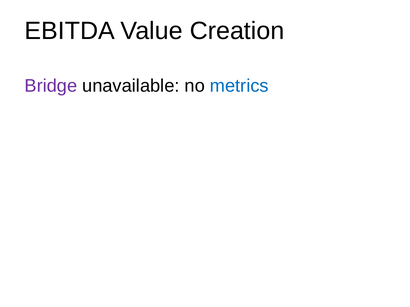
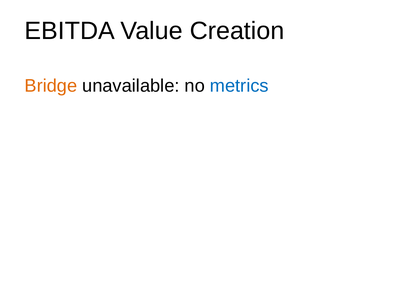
Bridge colour: purple -> orange (51, 86)
